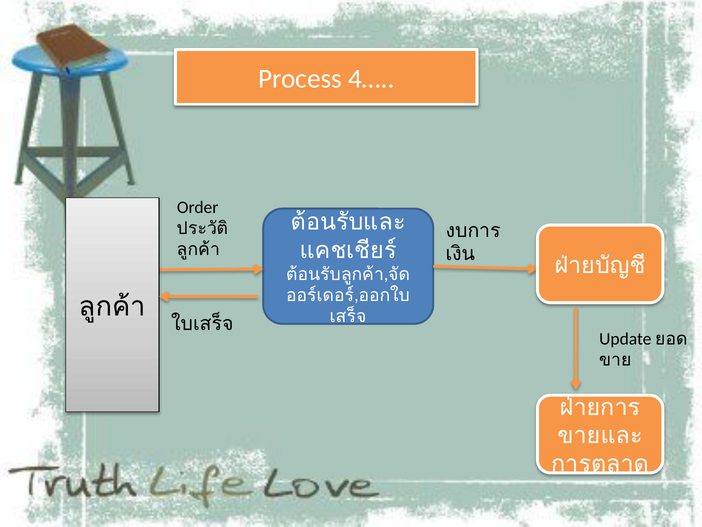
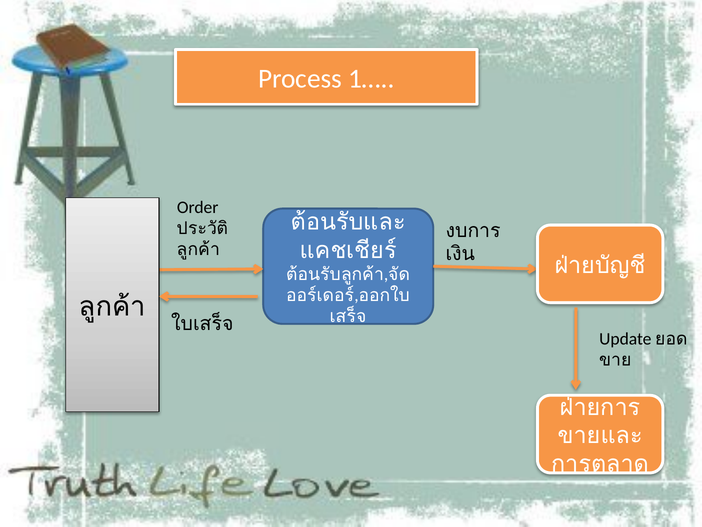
4…: 4… -> 1… (371, 79)
